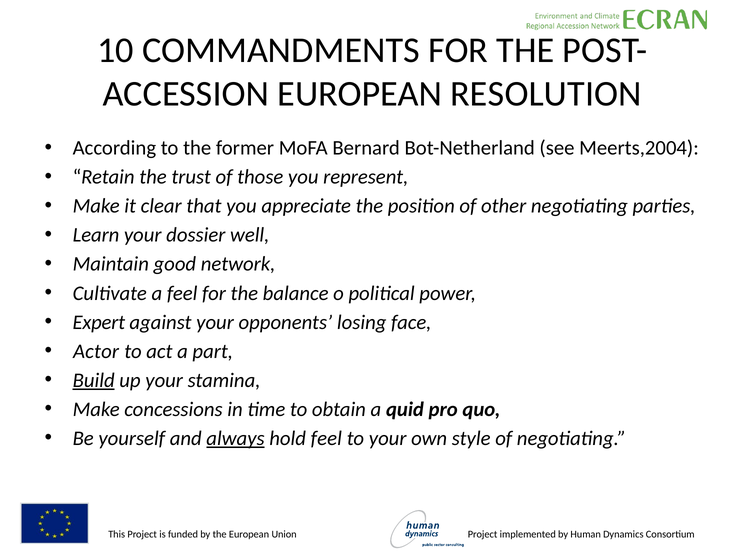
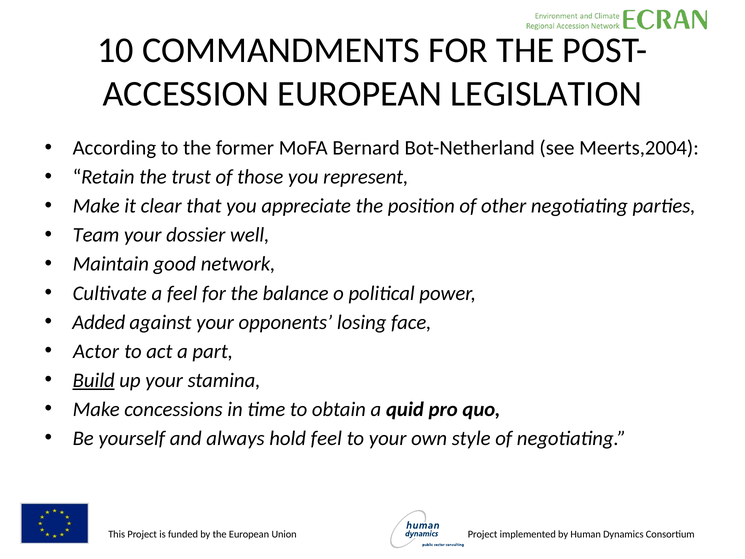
RESOLUTION: RESOLUTION -> LEGISLATION (546, 94)
Learn: Learn -> Team (96, 235)
Expert: Expert -> Added (99, 322)
always underline: present -> none (235, 438)
